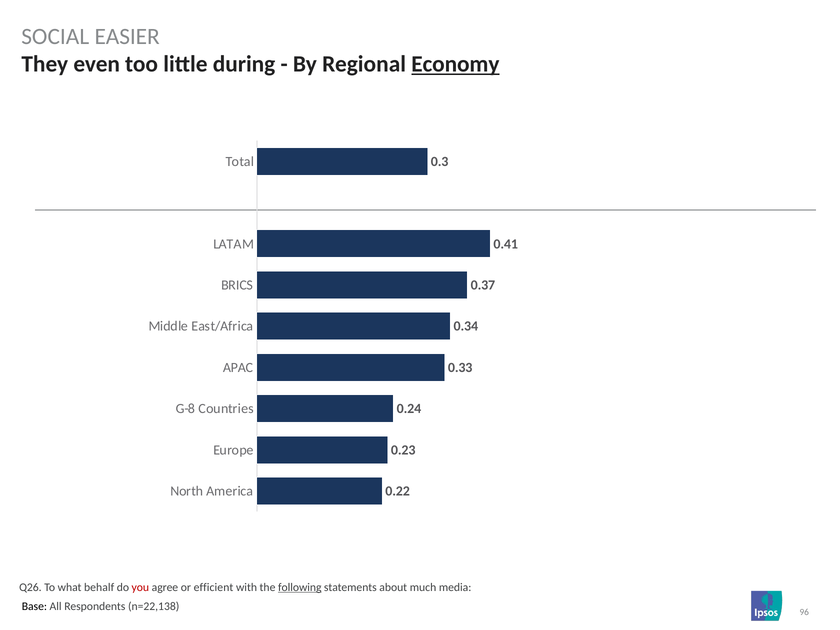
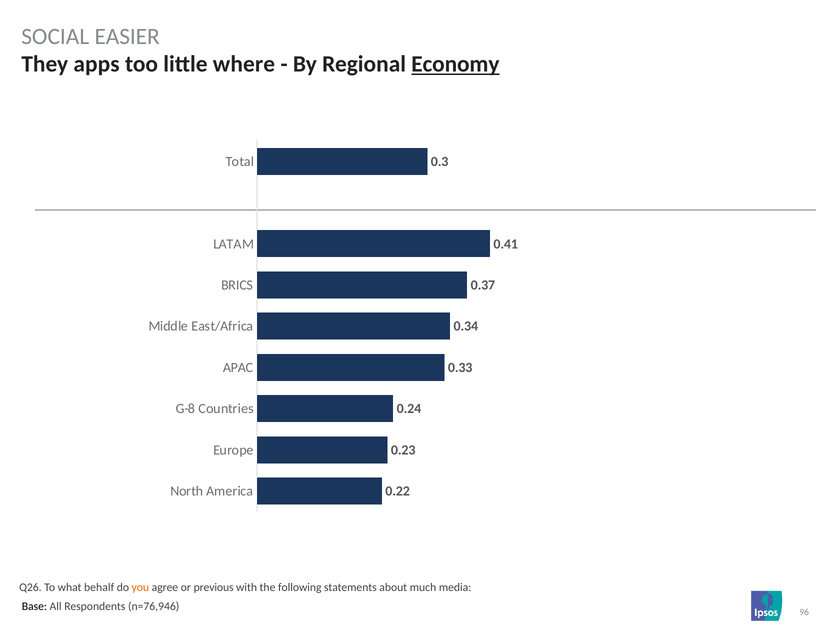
even: even -> apps (97, 64)
during: during -> where (244, 64)
you colour: red -> orange (140, 587)
efficient: efficient -> previous (214, 587)
following underline: present -> none (300, 587)
n=22,138: n=22,138 -> n=76,946 (154, 606)
